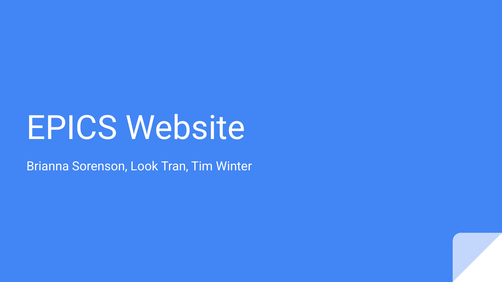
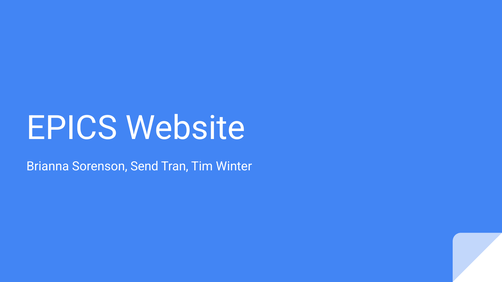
Look: Look -> Send (144, 167)
